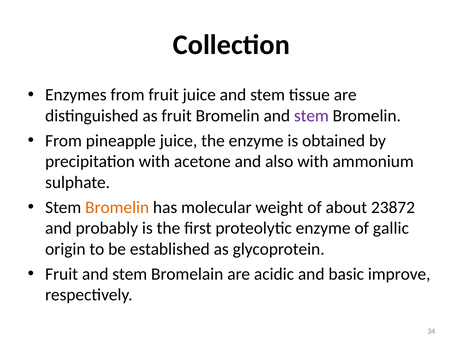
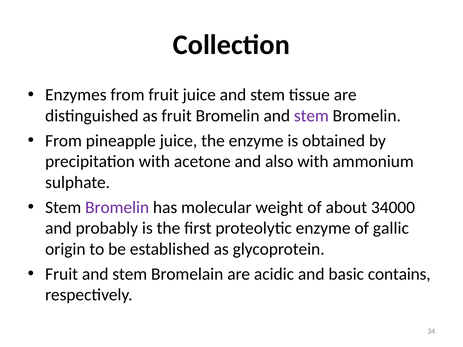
Bromelin colour: orange -> purple (117, 207)
23872: 23872 -> 34000 (393, 207)
improve: improve -> contains (399, 274)
